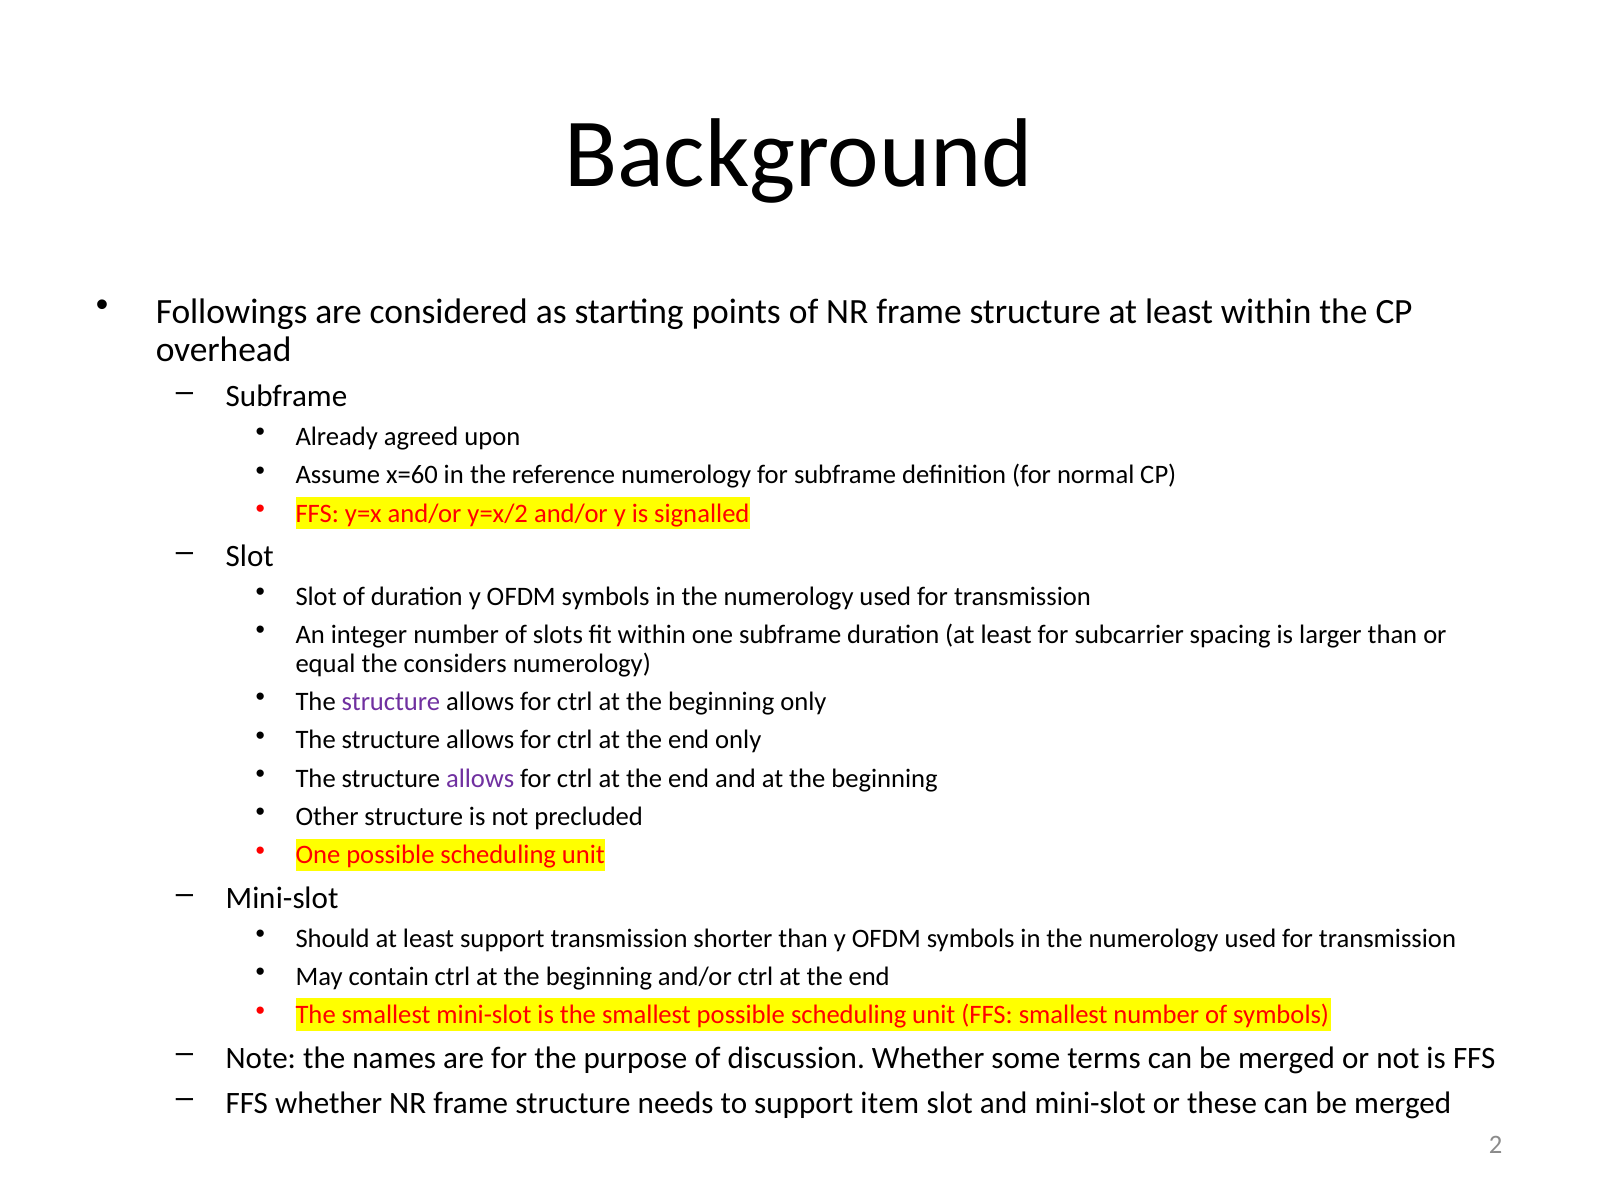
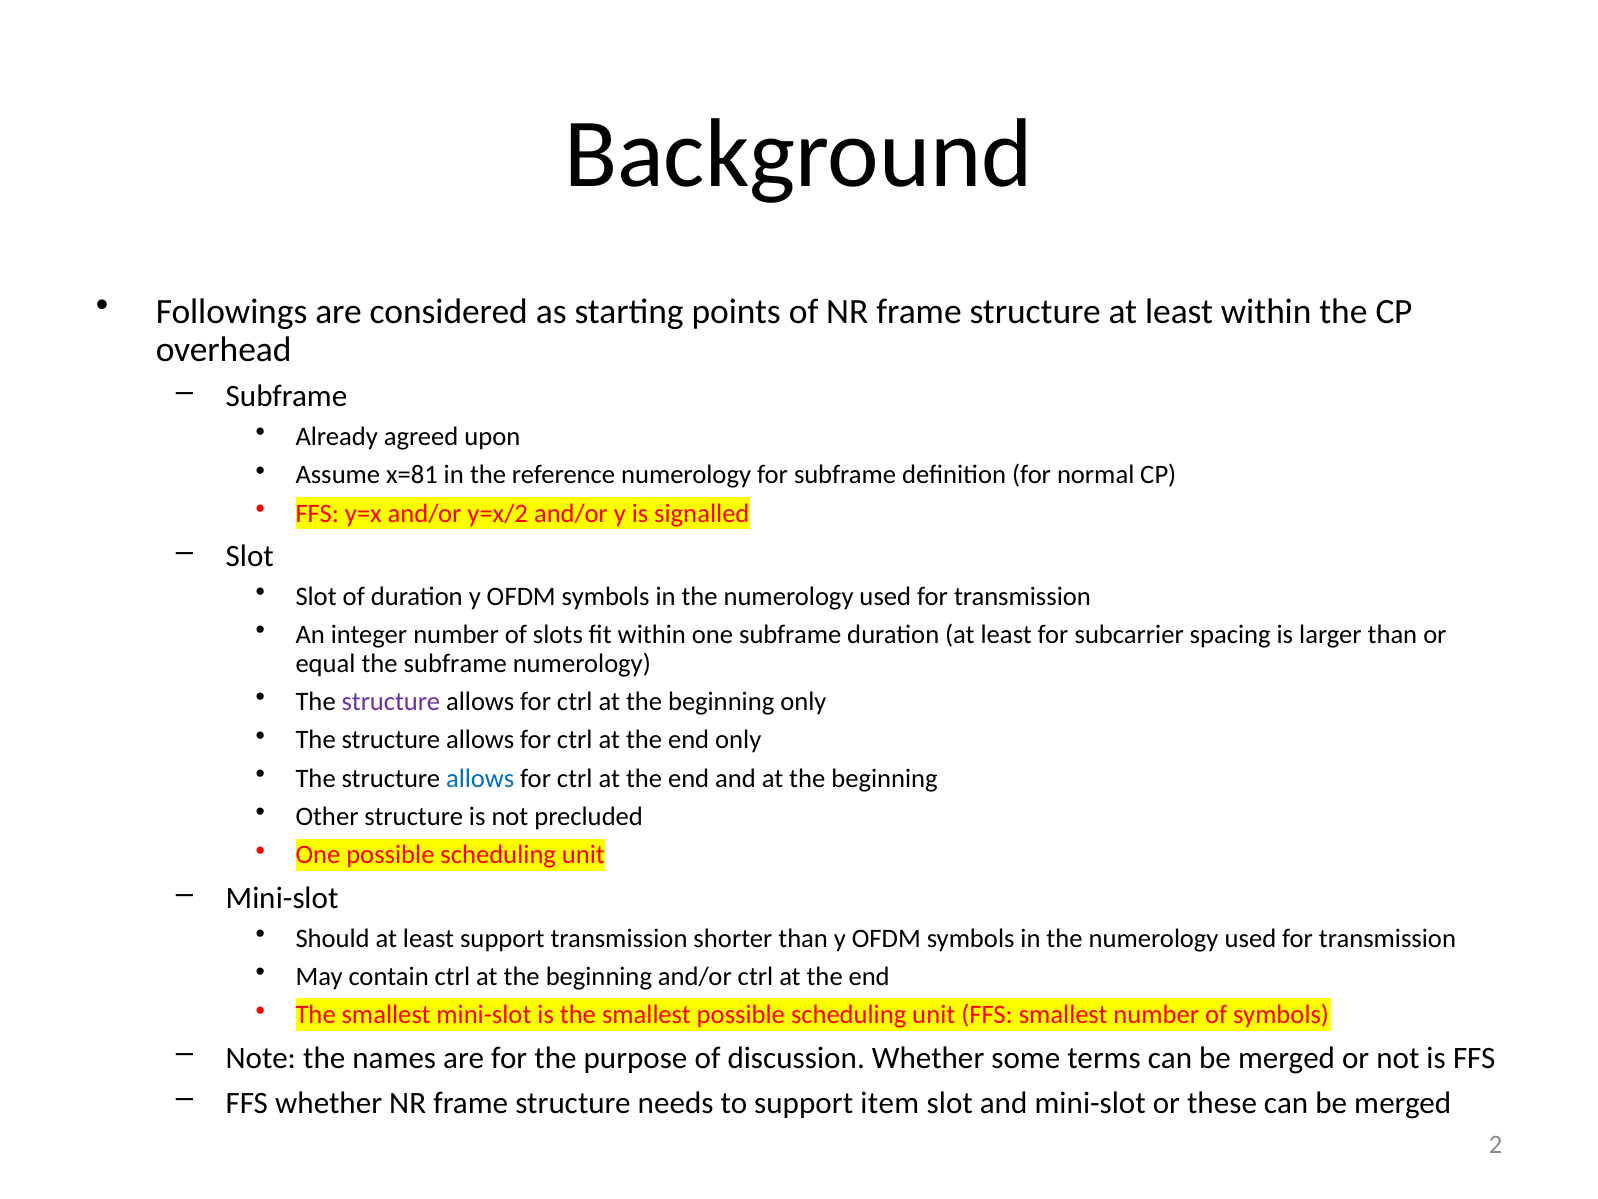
x=60: x=60 -> x=81 (412, 475)
the considers: considers -> subframe (455, 663)
allows colour: purple -> blue (480, 778)
